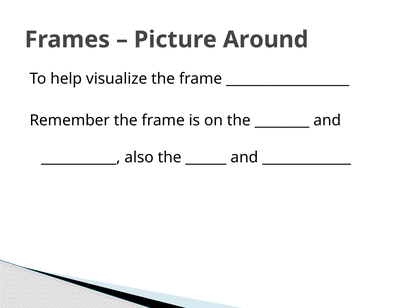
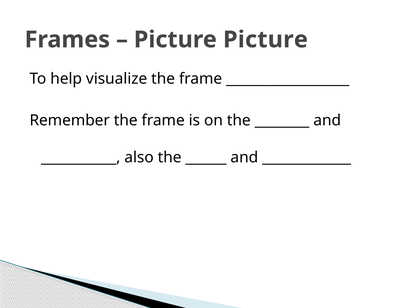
Picture Around: Around -> Picture (265, 40)
